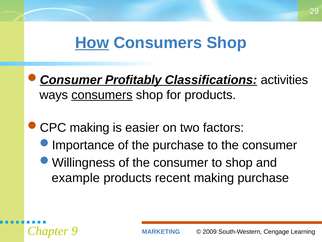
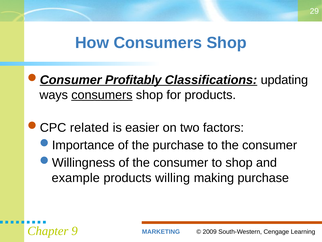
How underline: present -> none (92, 43)
activities: activities -> updating (284, 80)
making: making -> related (89, 127)
recent: recent -> willing (173, 178)
